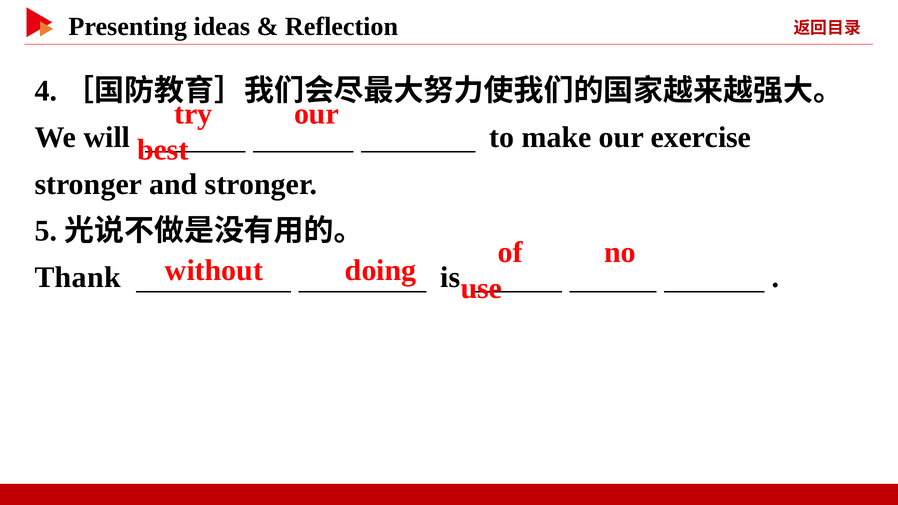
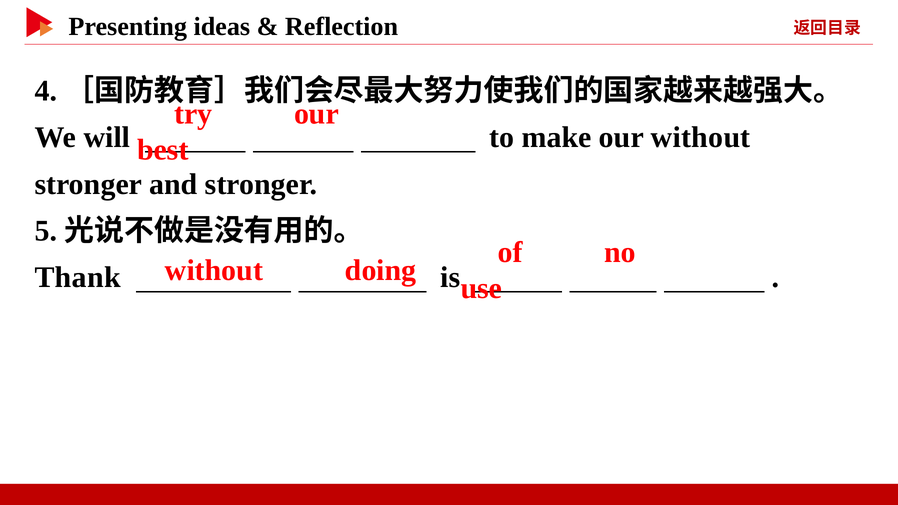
our exercise: exercise -> without (701, 138)
